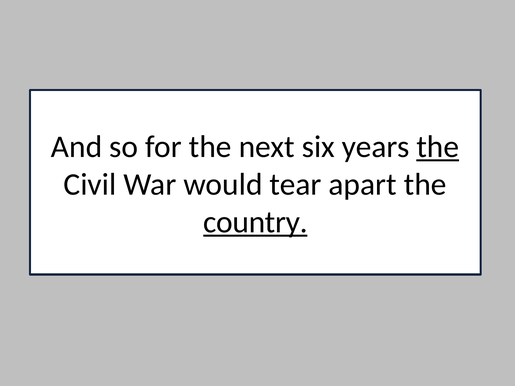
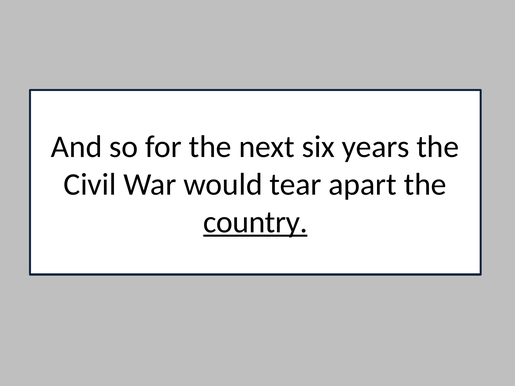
the underline: present -> none (438, 147)
